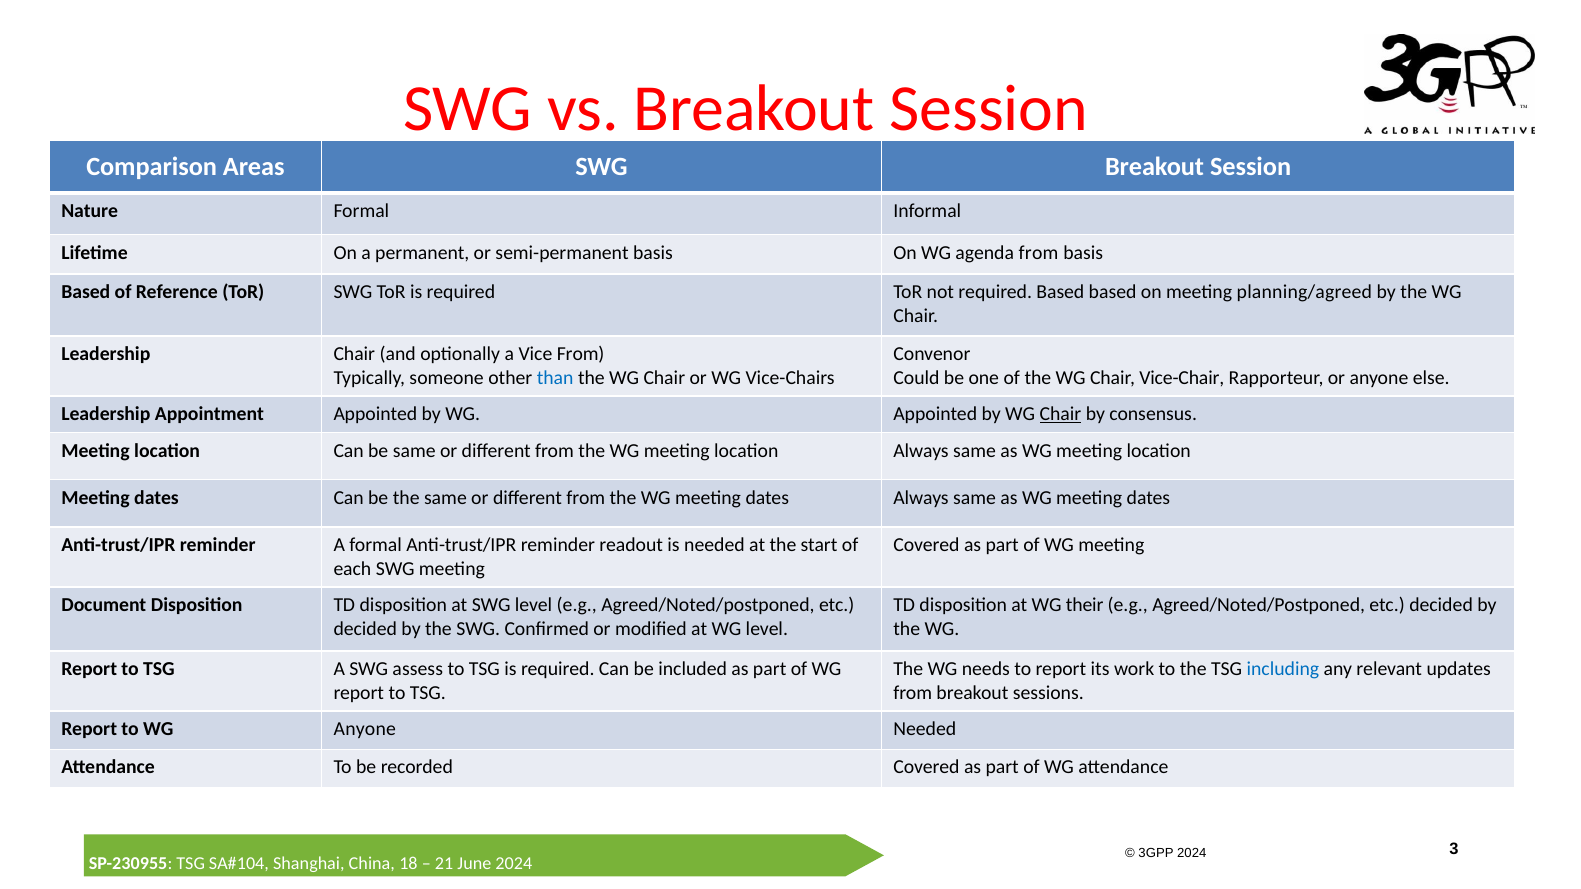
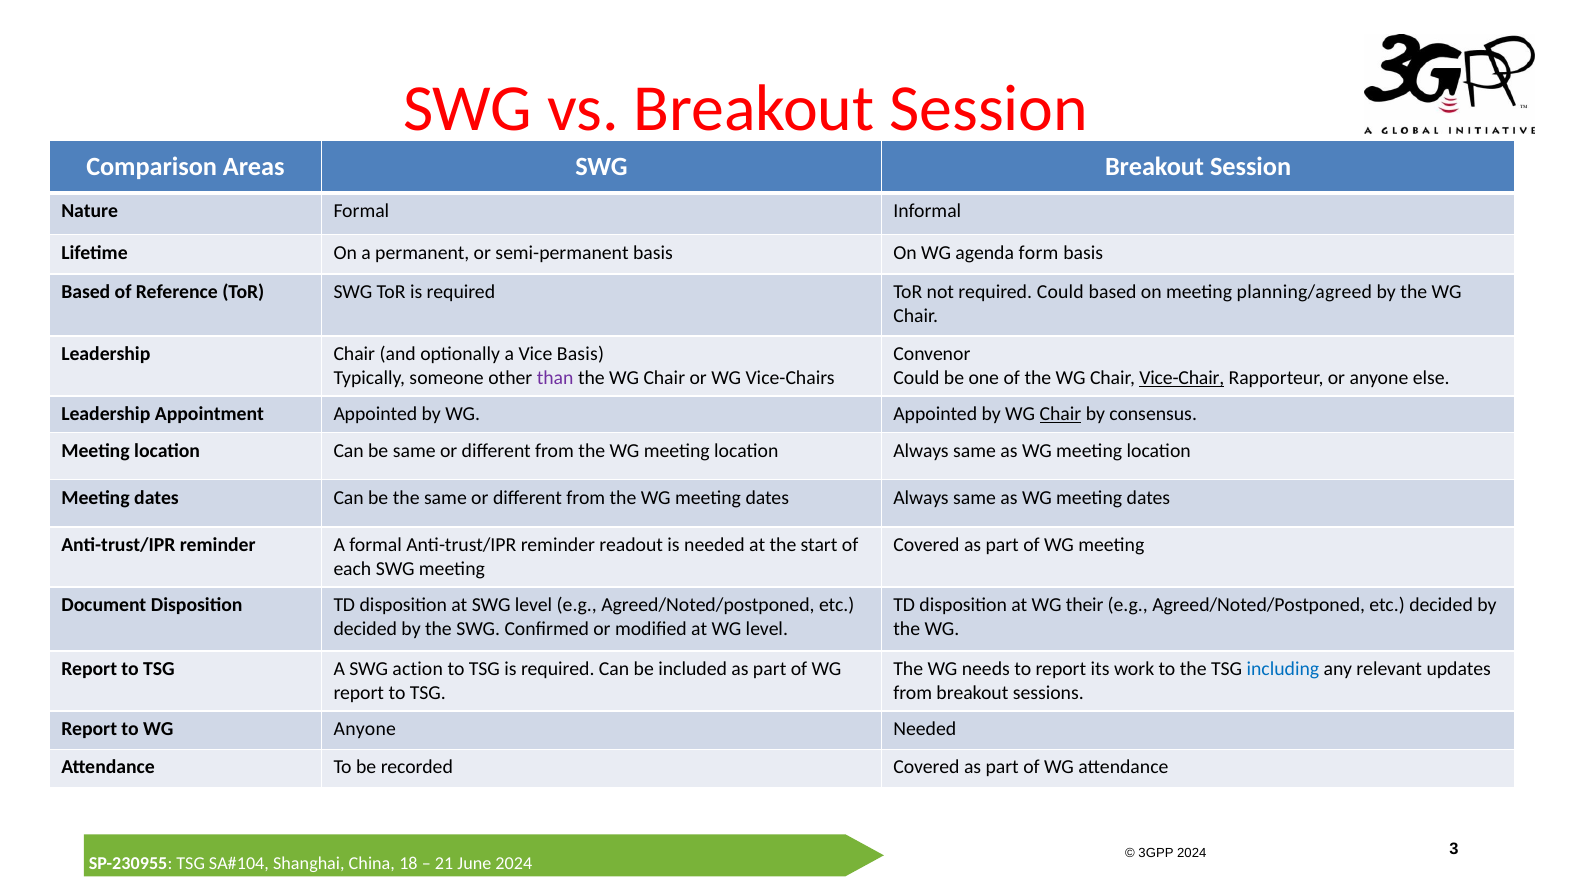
agenda from: from -> form (1039, 253)
required Based: Based -> Could (1060, 292)
Vice From: From -> Basis (580, 354)
than colour: blue -> purple (555, 378)
Vice-Chair underline: none -> present (1182, 378)
assess: assess -> action (418, 669)
